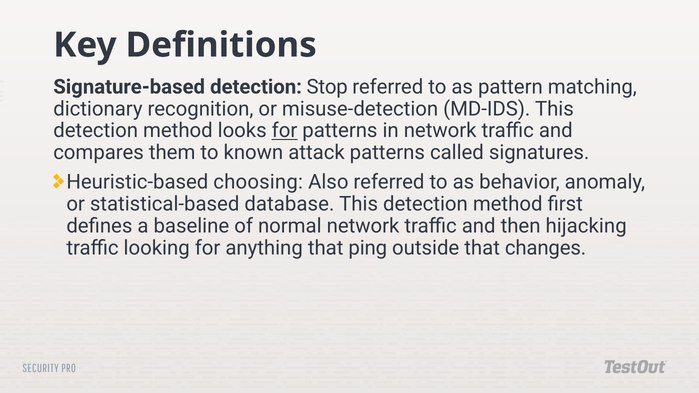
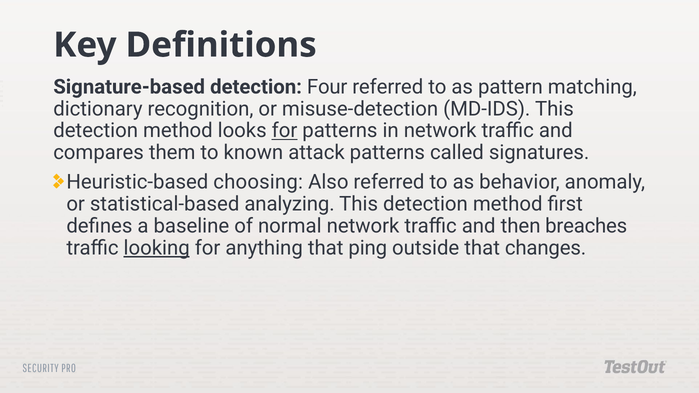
Stop: Stop -> Four (327, 87)
database: database -> analyzing (290, 204)
hijacking: hijacking -> breaches (586, 226)
looking underline: none -> present (157, 248)
